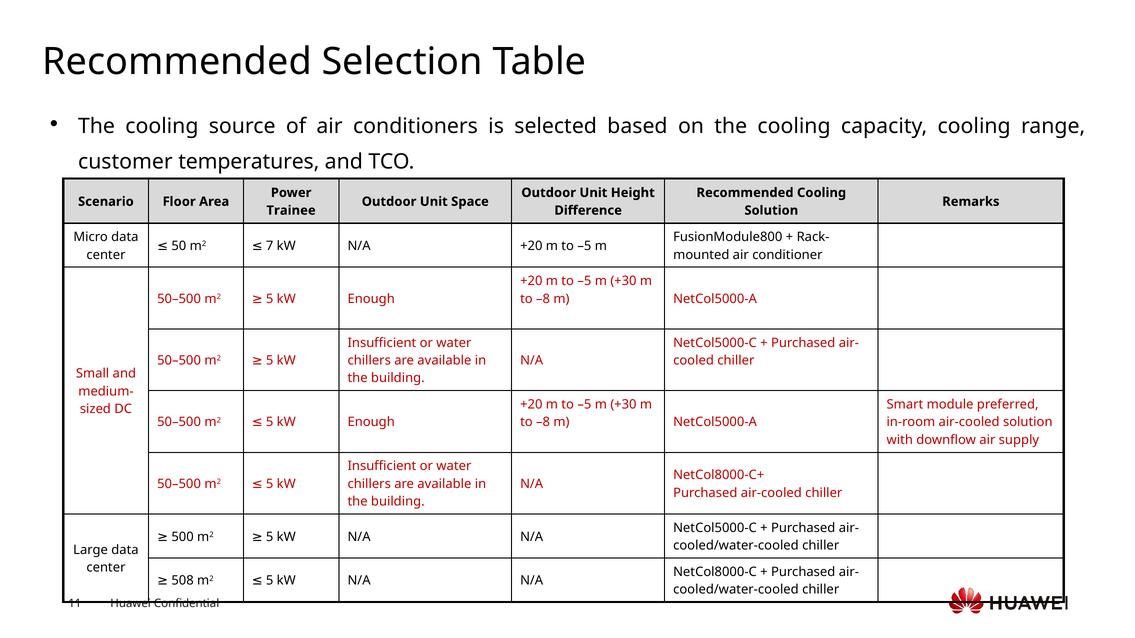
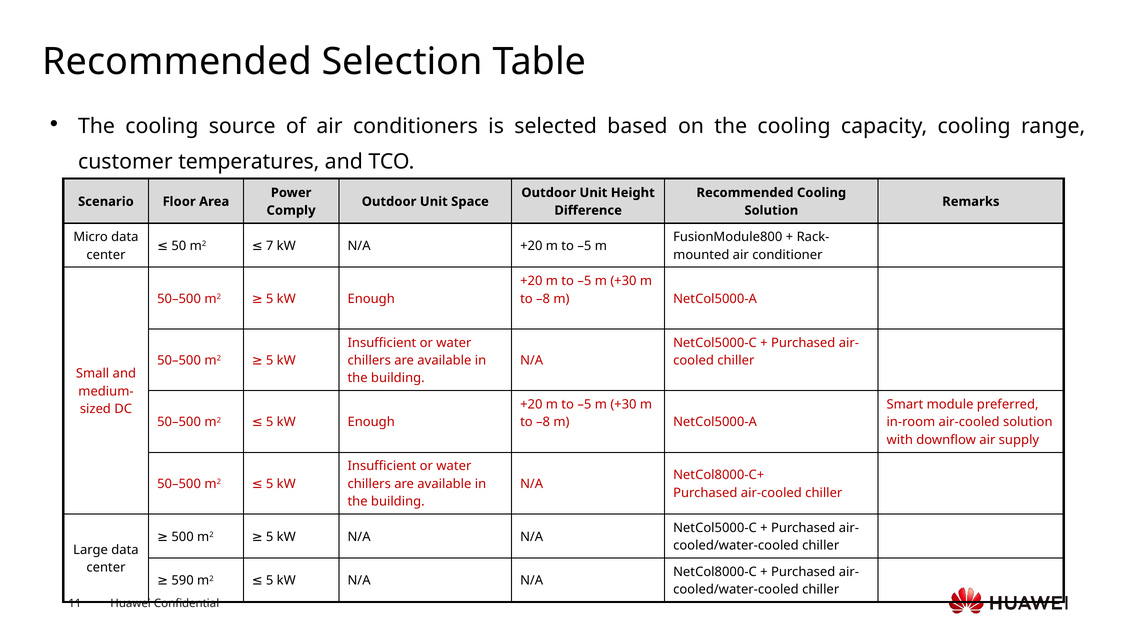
Trainee: Trainee -> Comply (291, 211)
508: 508 -> 590 (183, 581)
